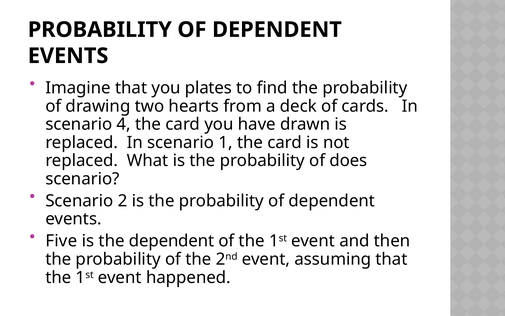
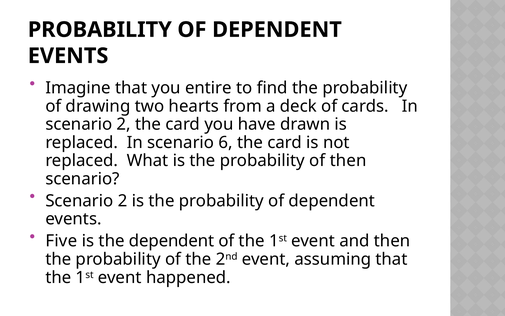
plates: plates -> entire (208, 88)
4: 4 -> 2 (124, 124)
1: 1 -> 6 (226, 142)
of does: does -> then (348, 161)
